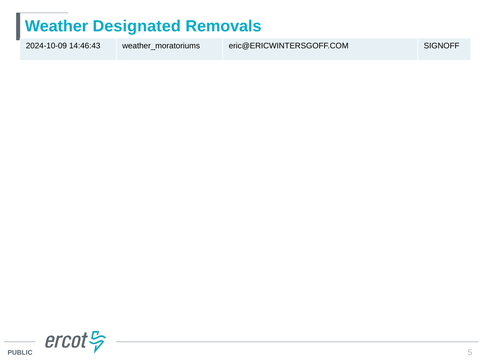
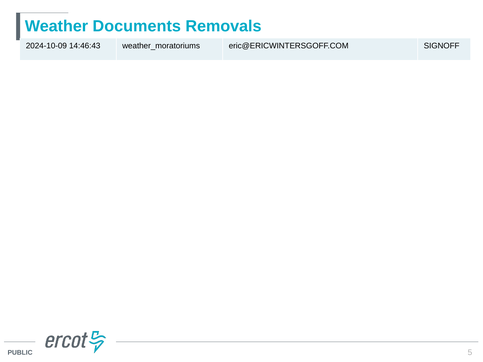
Designated: Designated -> Documents (137, 26)
